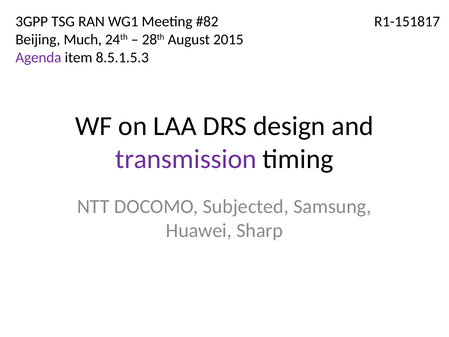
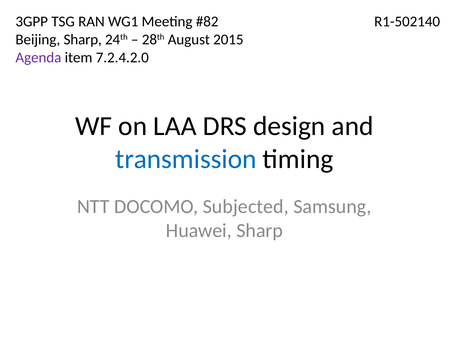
R1-151817: R1-151817 -> R1-502140 (407, 22)
Beijing Much: Much -> Sharp (83, 39)
8.5.1.5.3: 8.5.1.5.3 -> 7.2.4.2.0 (122, 57)
transmission colour: purple -> blue (186, 159)
